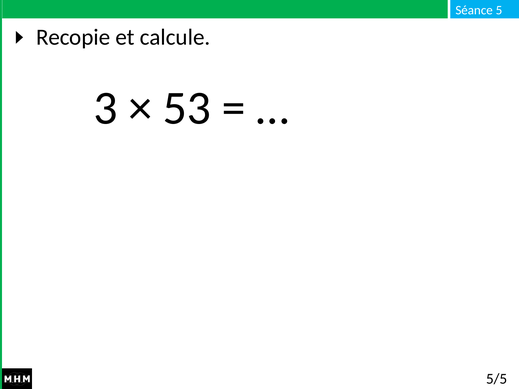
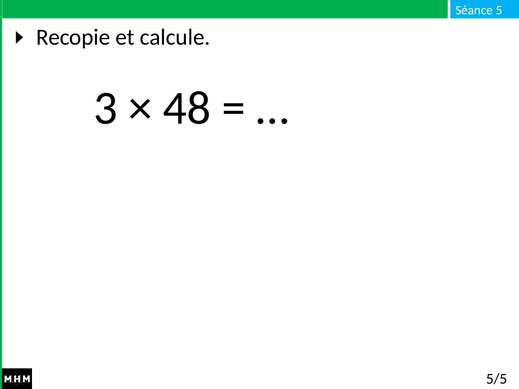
53: 53 -> 48 (187, 108)
